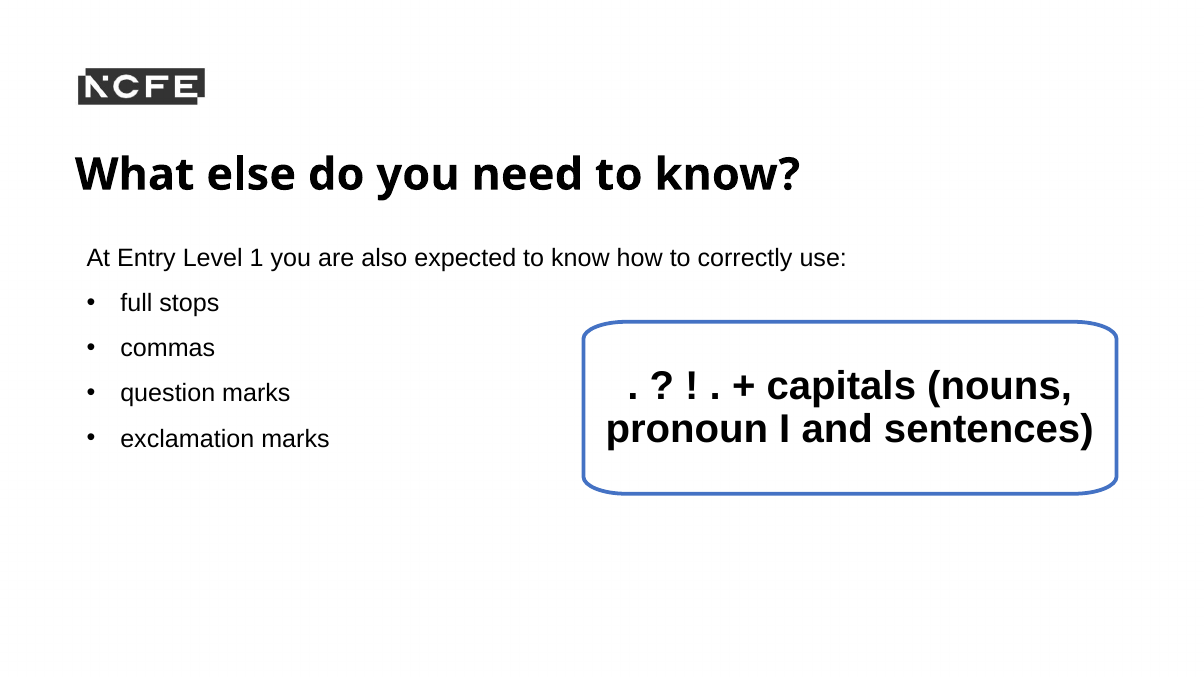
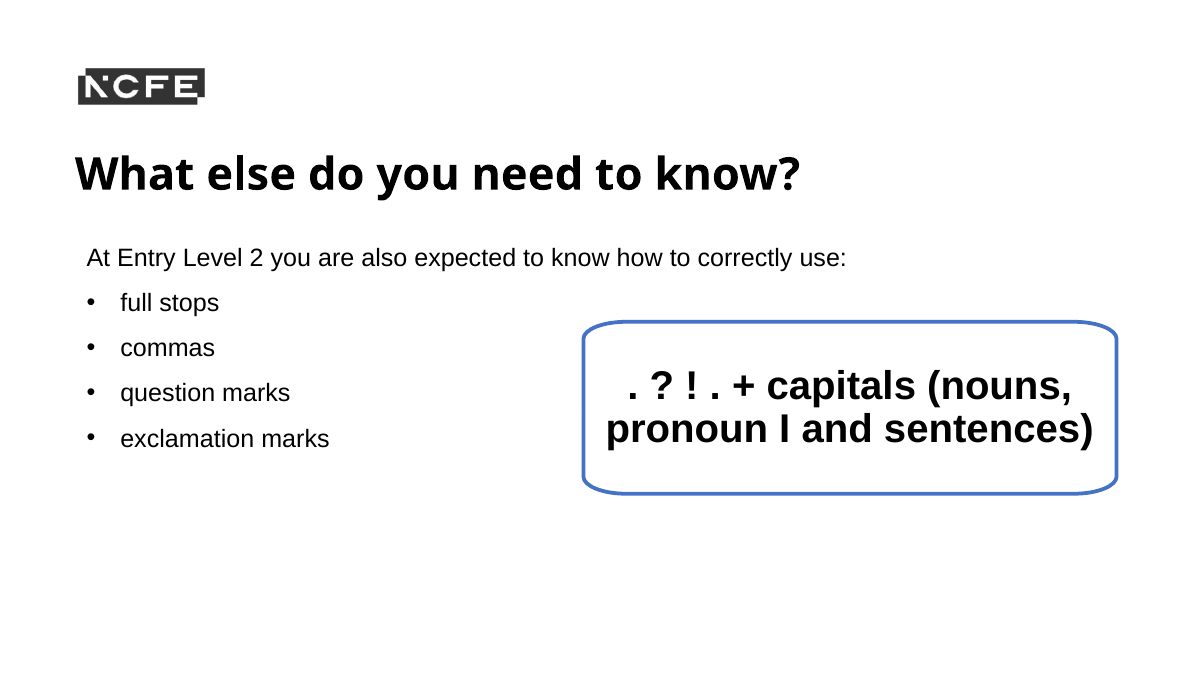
1: 1 -> 2 (257, 258)
